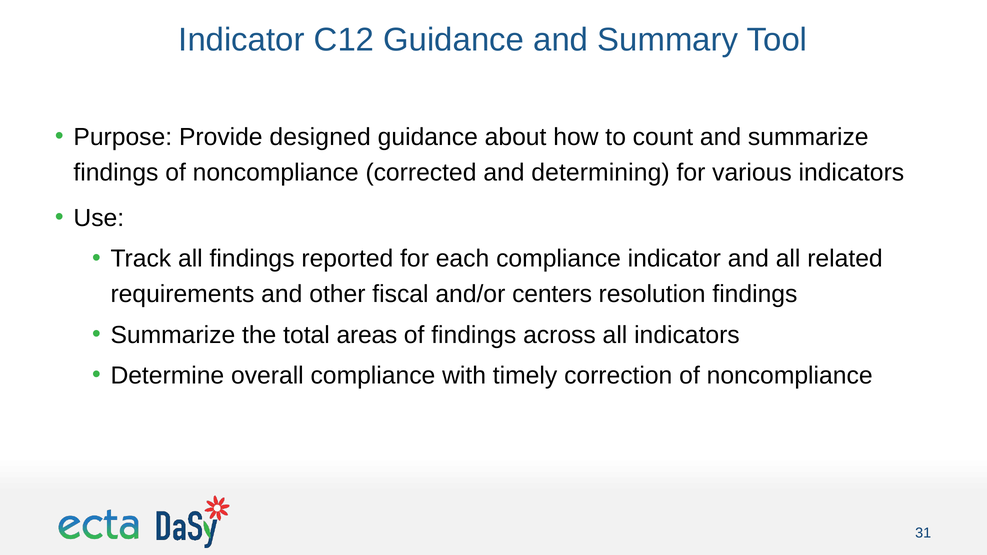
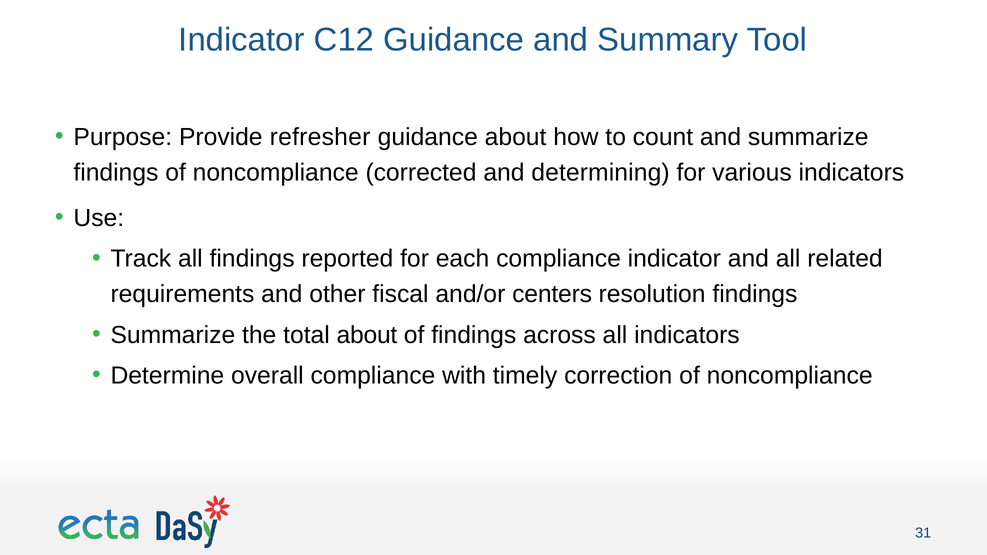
designed: designed -> refresher (320, 137)
total areas: areas -> about (367, 335)
